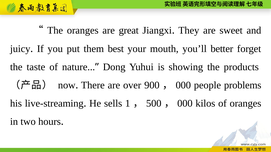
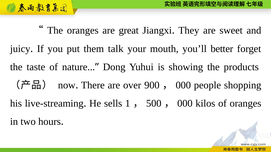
best: best -> talk (116, 49)
problems: problems -> shopping (243, 85)
